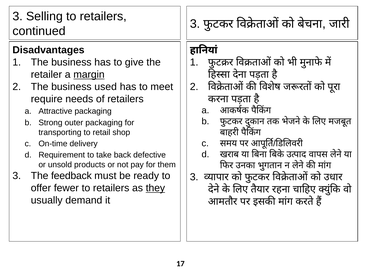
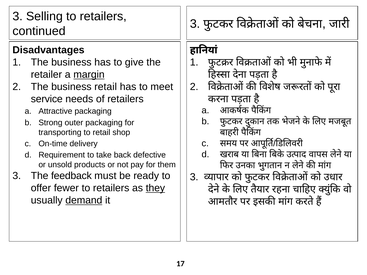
business used: used -> retail (106, 87)
require: require -> service (47, 99)
demand underline: none -> present (84, 201)
